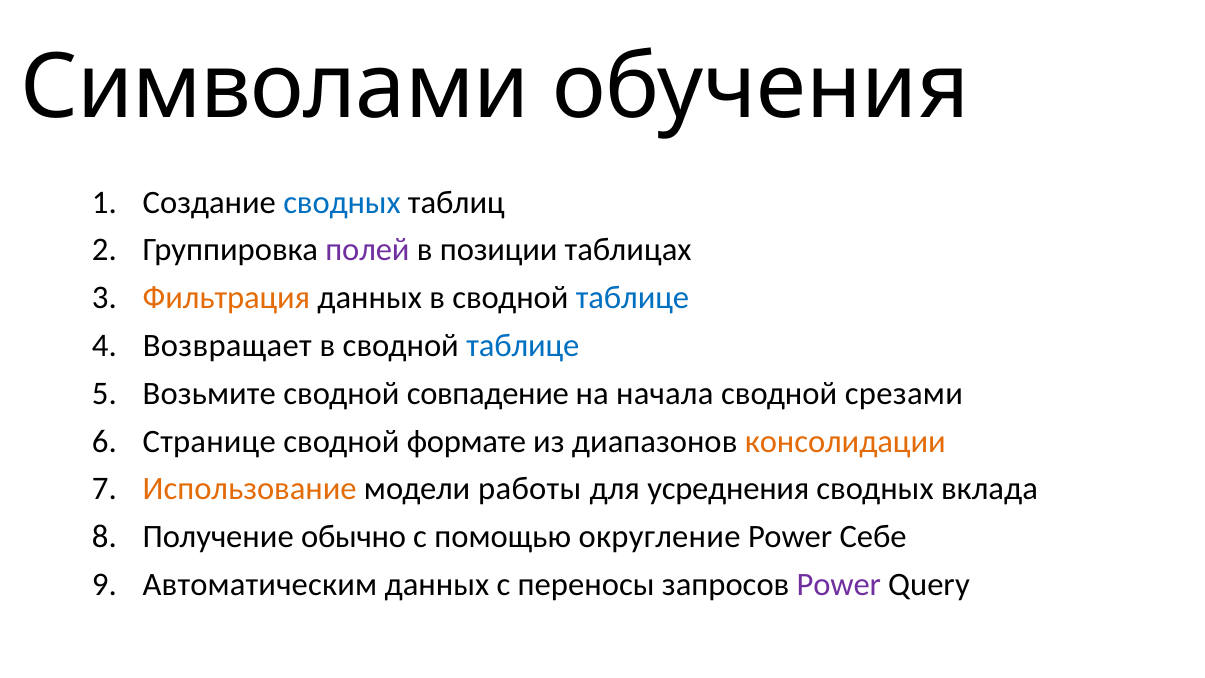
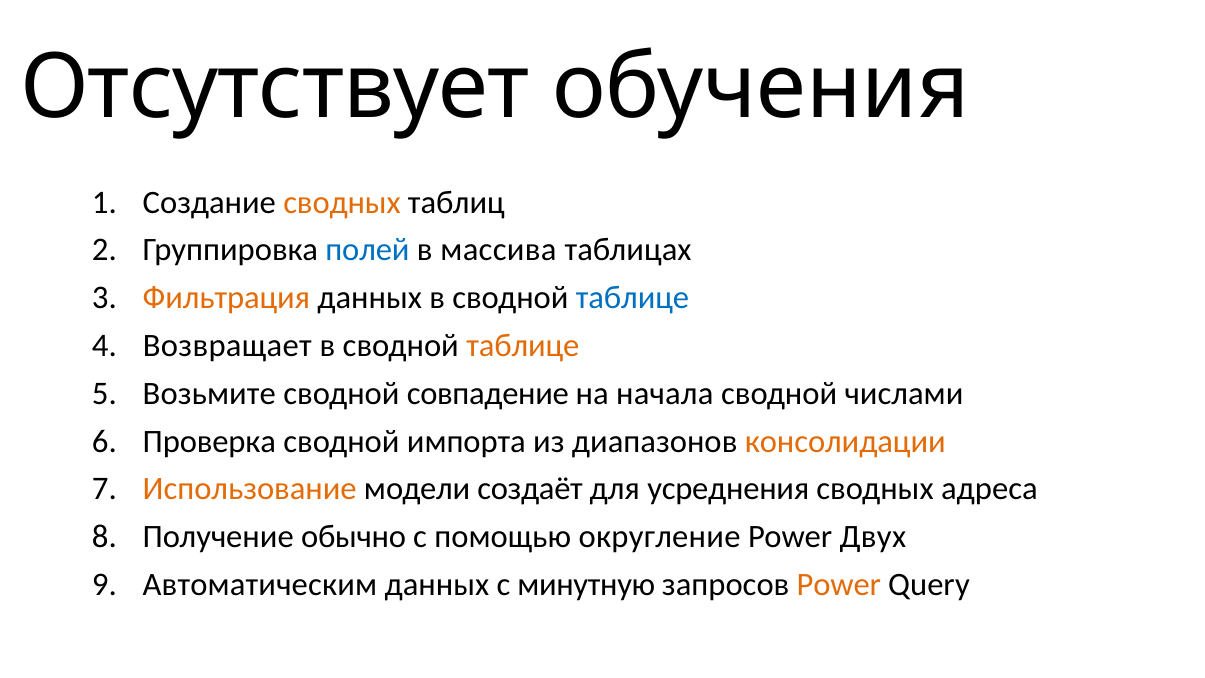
Символами: Символами -> Отсутствует (275, 88)
сводных colour: blue -> orange (342, 202)
полей colour: purple -> blue (367, 250)
позиции: позиции -> массива (498, 250)
таблице colour: blue -> orange (523, 346)
срезами: срезами -> числами (904, 393)
Странице: Странице -> Проверка (209, 441)
формате: формате -> импорта (466, 441)
работы: работы -> создаёт (530, 489)
вклада: вклада -> адреса (989, 489)
Себе: Себе -> Двух (873, 537)
переносы: переносы -> минутную (586, 585)
Power colour: purple -> orange (839, 585)
